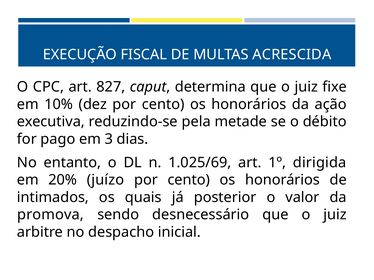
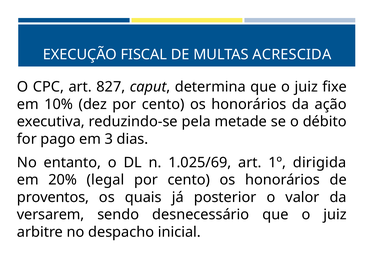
juízo: juízo -> legal (106, 180)
intimados: intimados -> proventos (53, 198)
promova: promova -> versarem (51, 215)
